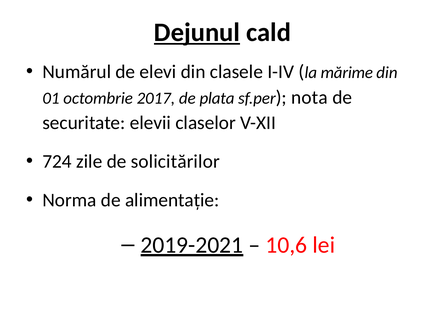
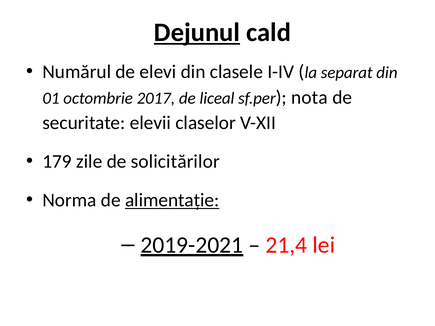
mărime: mărime -> separat (347, 73)
plata: plata -> liceal (217, 98)
724: 724 -> 179 (57, 162)
alimentație underline: none -> present (172, 200)
10,6: 10,6 -> 21,4 (286, 245)
